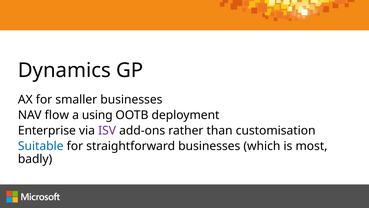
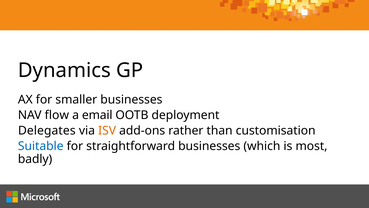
using: using -> email (97, 115)
Enterprise: Enterprise -> Delegates (47, 130)
ISV colour: purple -> orange (107, 130)
